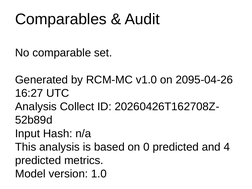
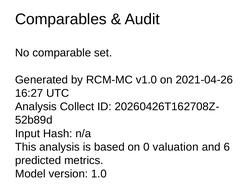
2095-04-26: 2095-04-26 -> 2021-04-26 (204, 80)
0 predicted: predicted -> valuation (176, 147)
4: 4 -> 6 (227, 147)
